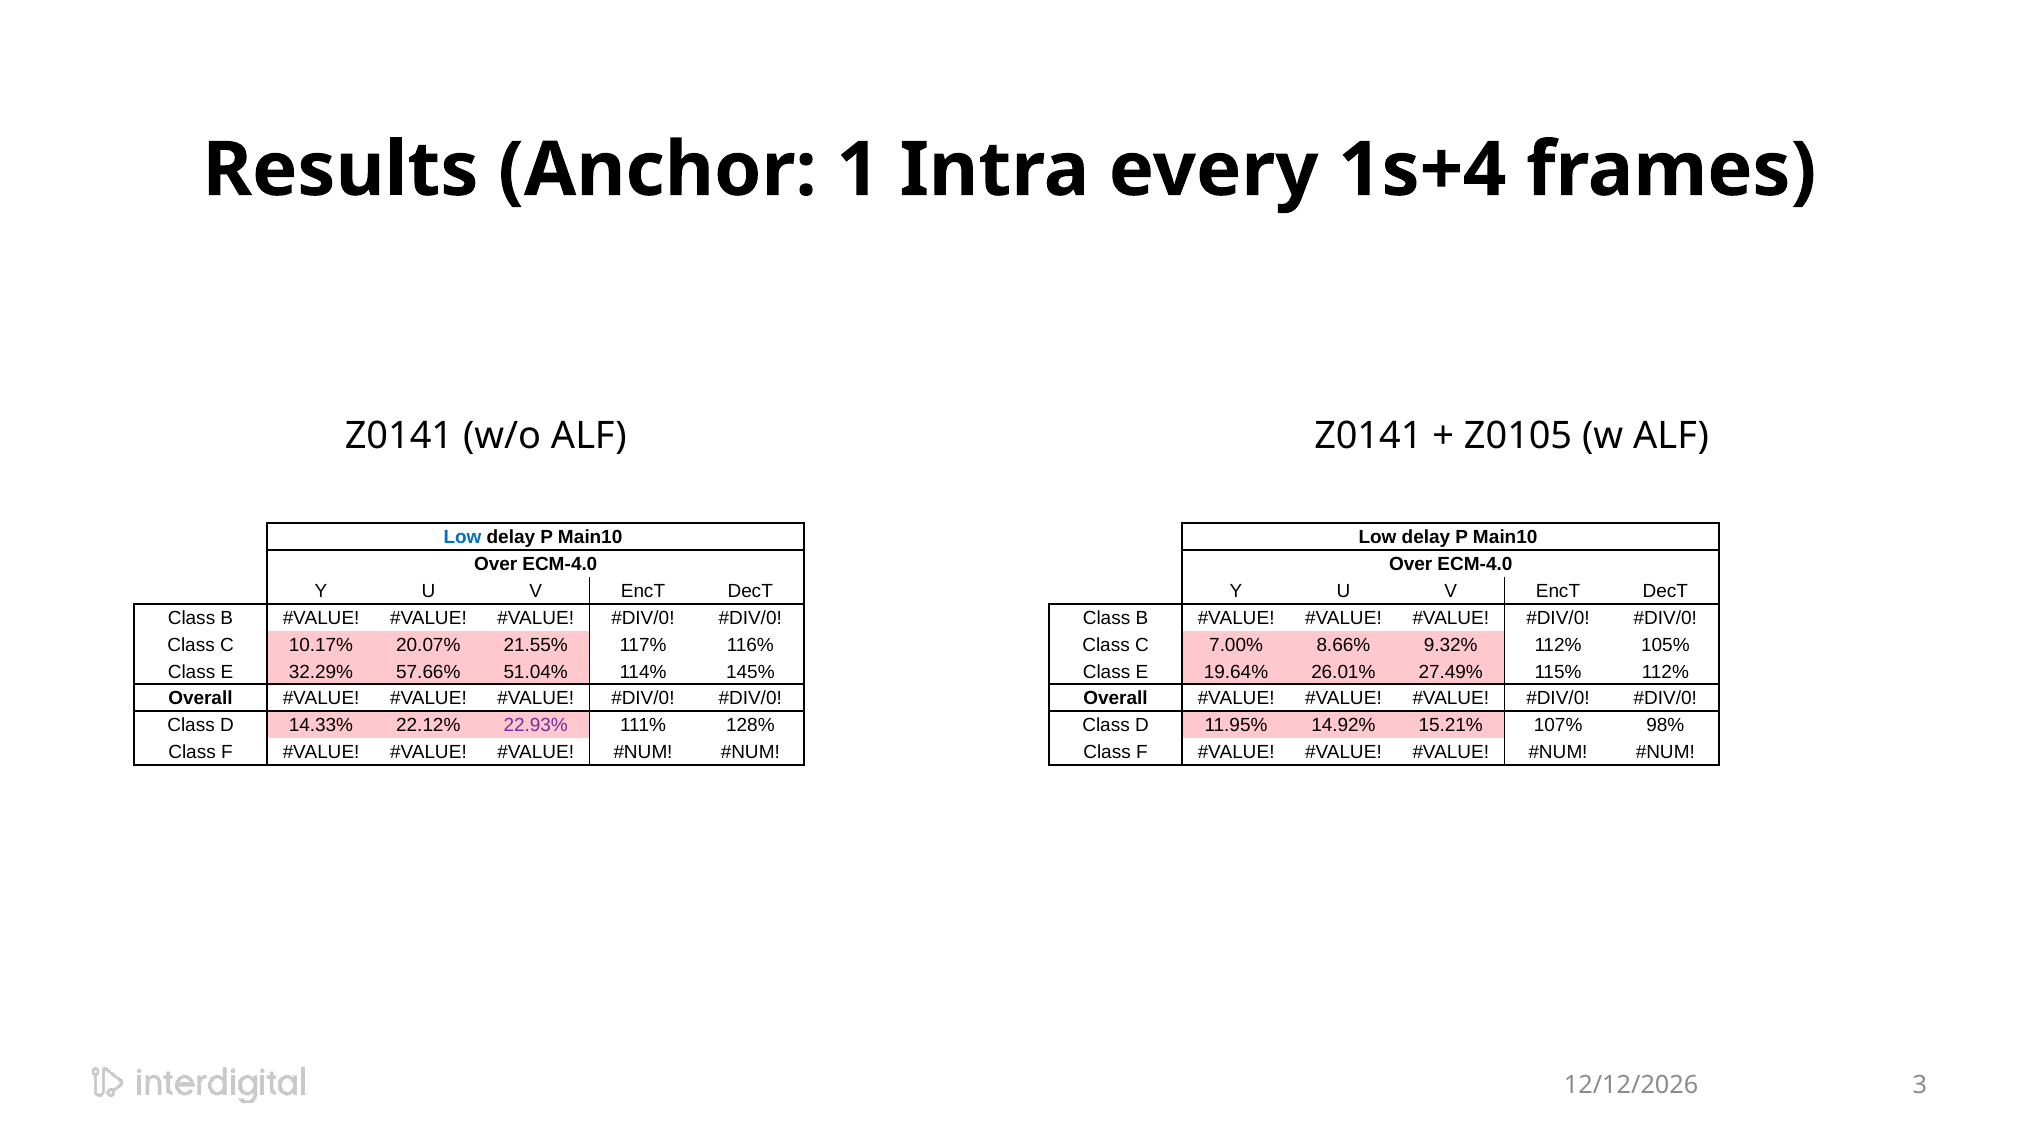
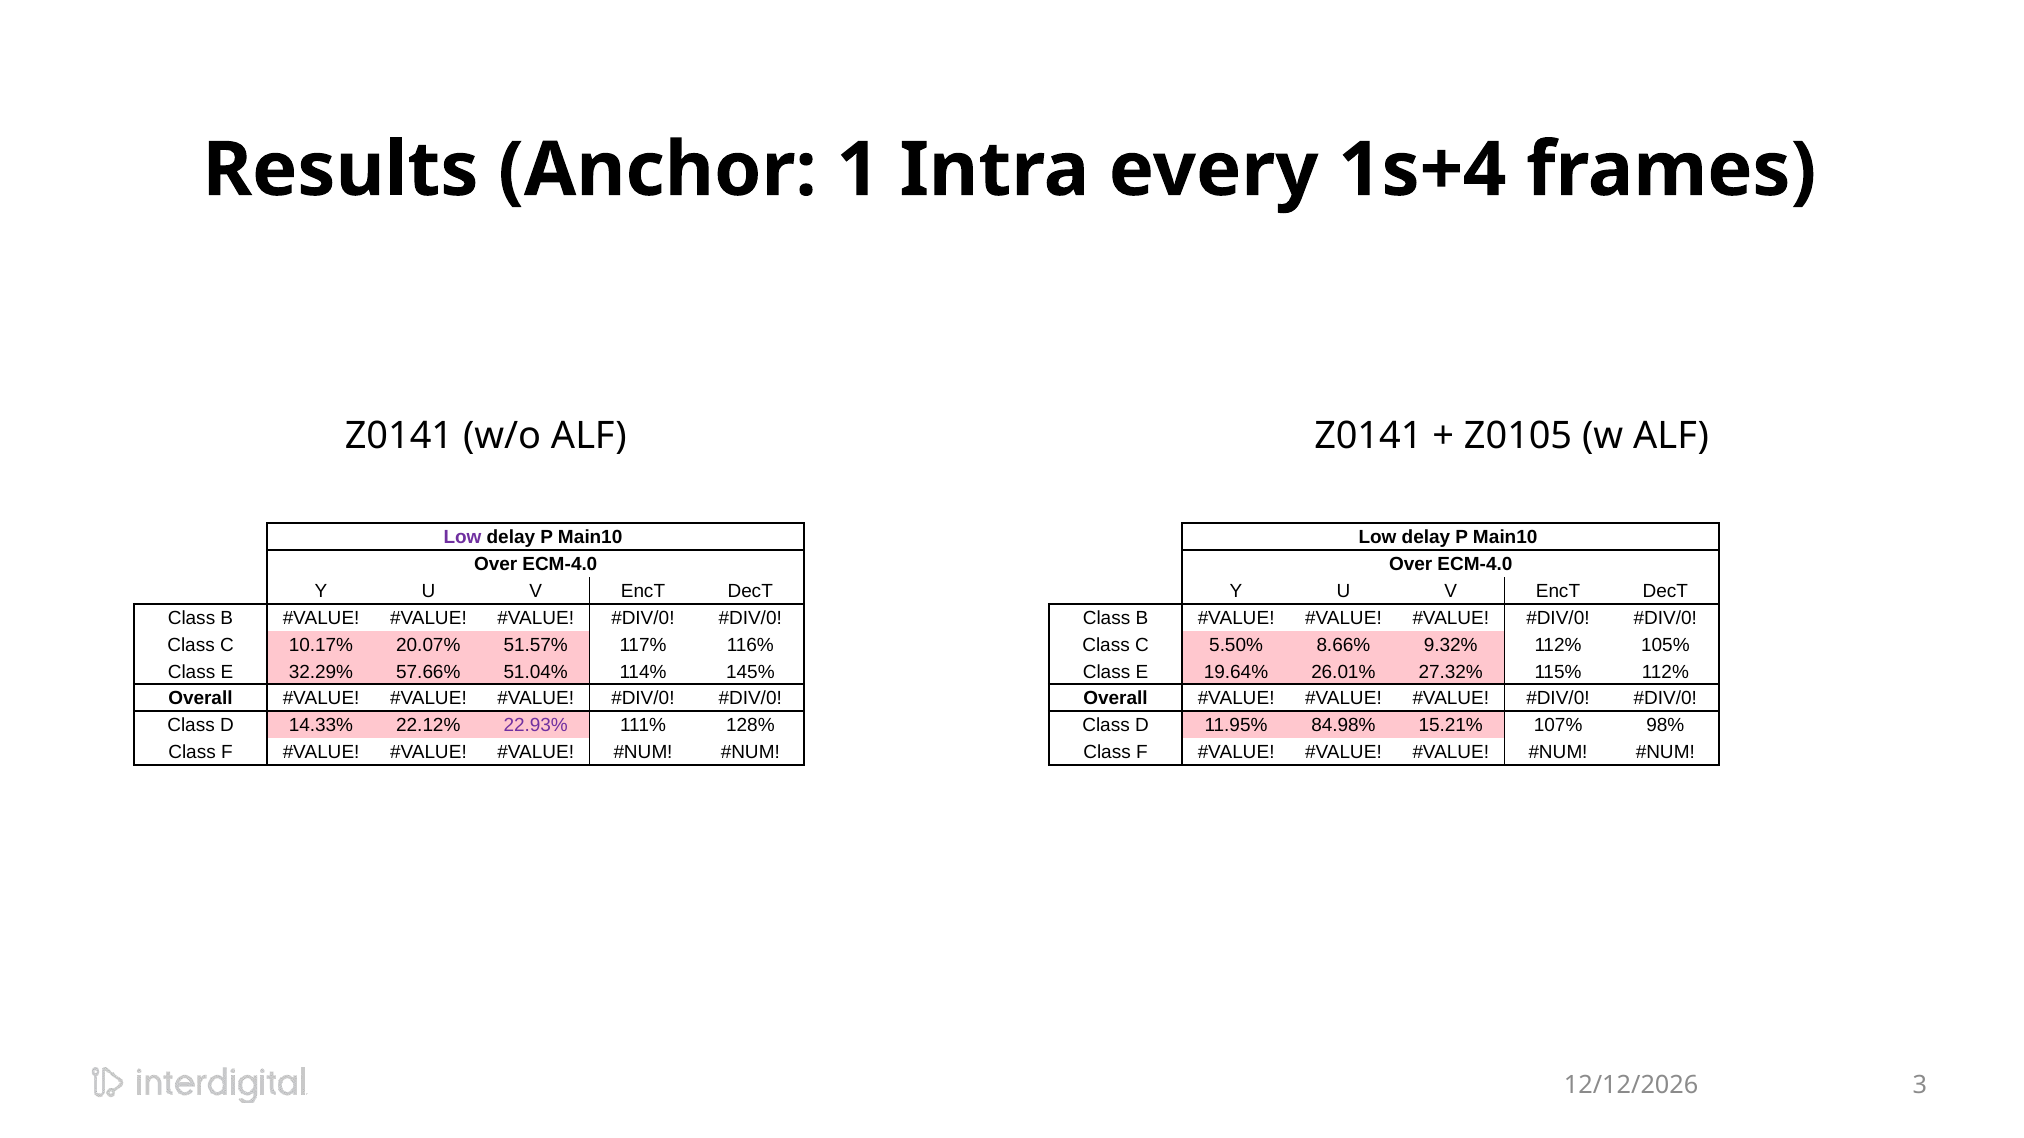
Low colour: blue -> purple (462, 538)
21.55%: 21.55% -> 51.57% (536, 645)
7.00%: 7.00% -> 5.50% (1236, 645)
27.49%: 27.49% -> 27.32% (1451, 672)
14.92%: 14.92% -> 84.98% (1343, 726)
